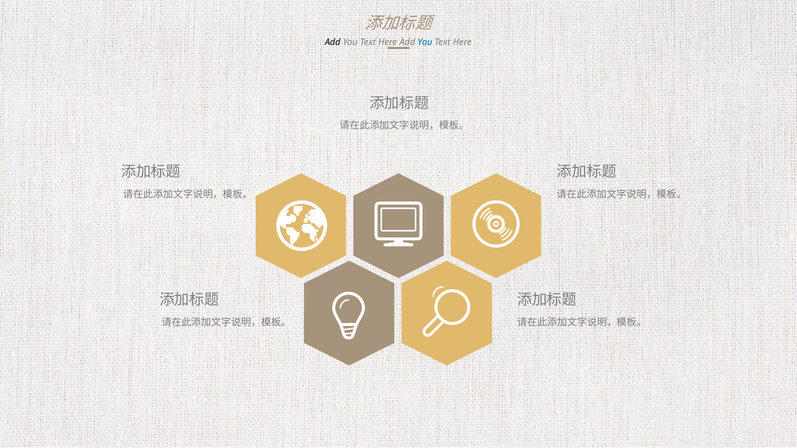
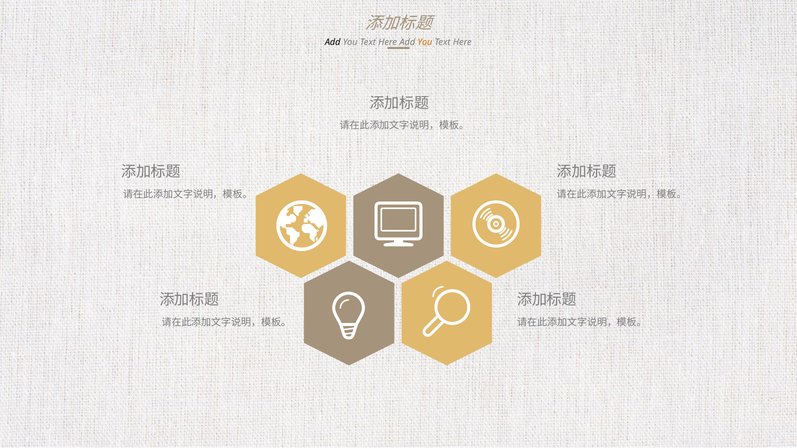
You colour: blue -> orange (425, 42)
